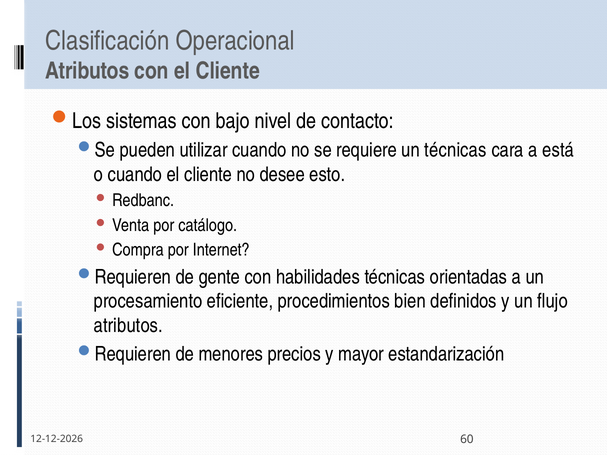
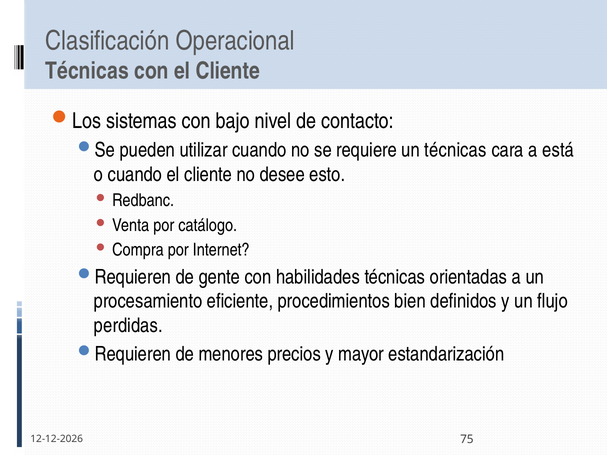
Atributos: Atributos -> Técnicas (87, 71)
atributos: atributos -> perdidas (128, 326)
60: 60 -> 75 (467, 440)
